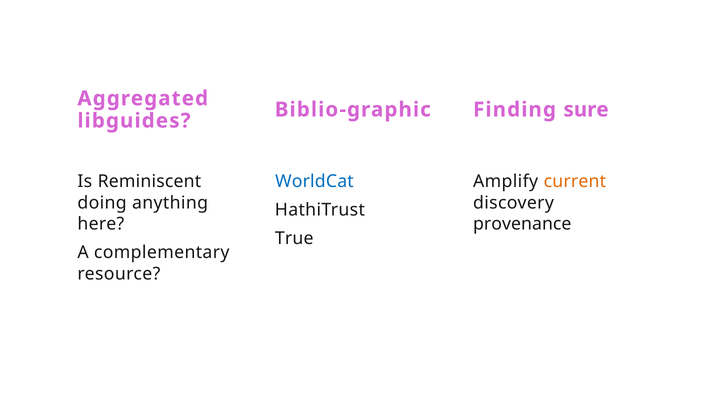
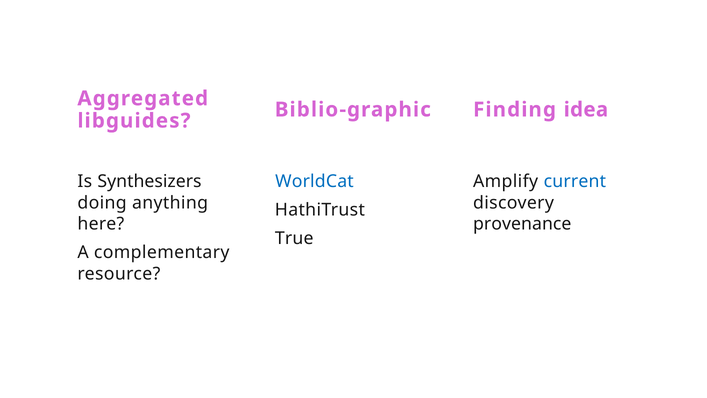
sure: sure -> idea (586, 110)
Reminiscent: Reminiscent -> Synthesizers (150, 181)
current colour: orange -> blue (575, 181)
